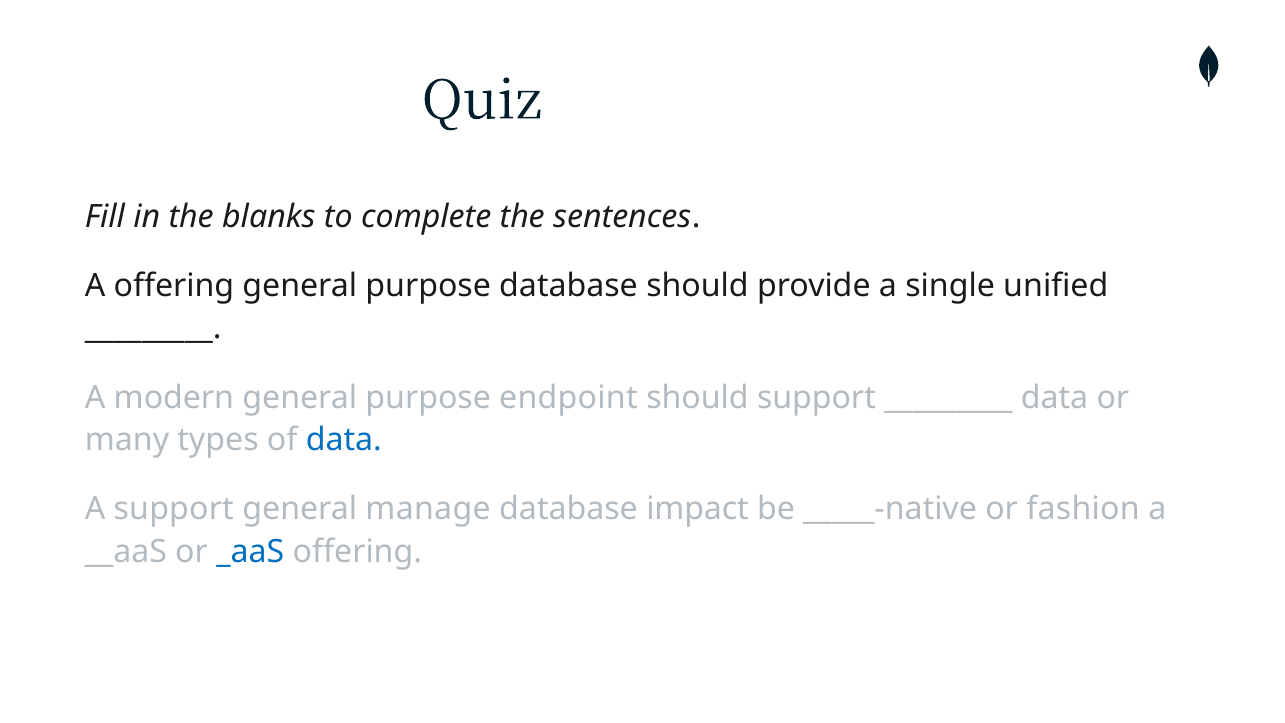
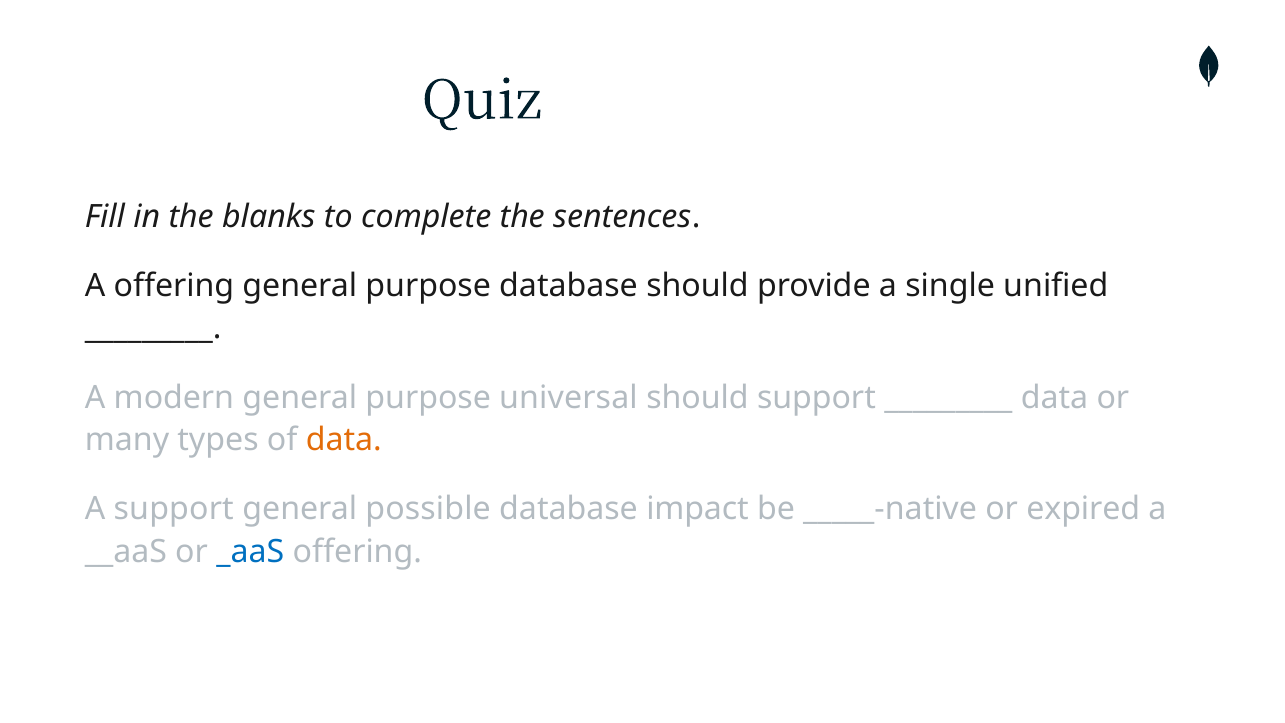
endpoint: endpoint -> universal (568, 397)
data colour: blue -> orange (344, 440)
manage: manage -> possible (428, 509)
fashion: fashion -> expired (1083, 509)
